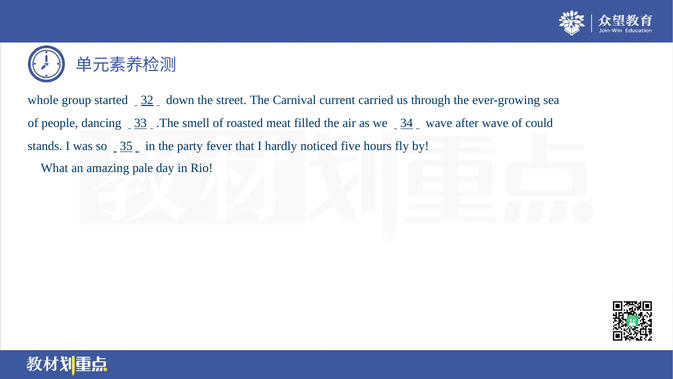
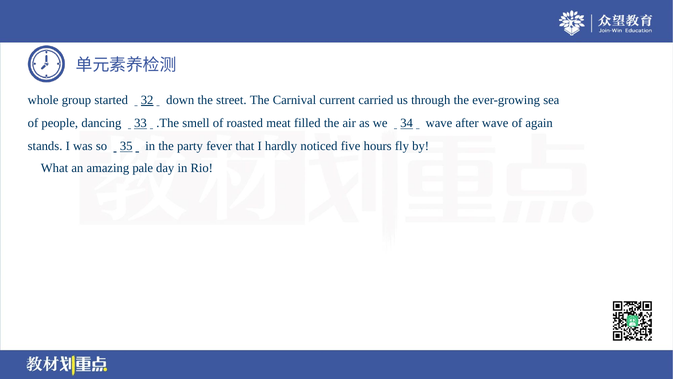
could: could -> again (539, 123)
